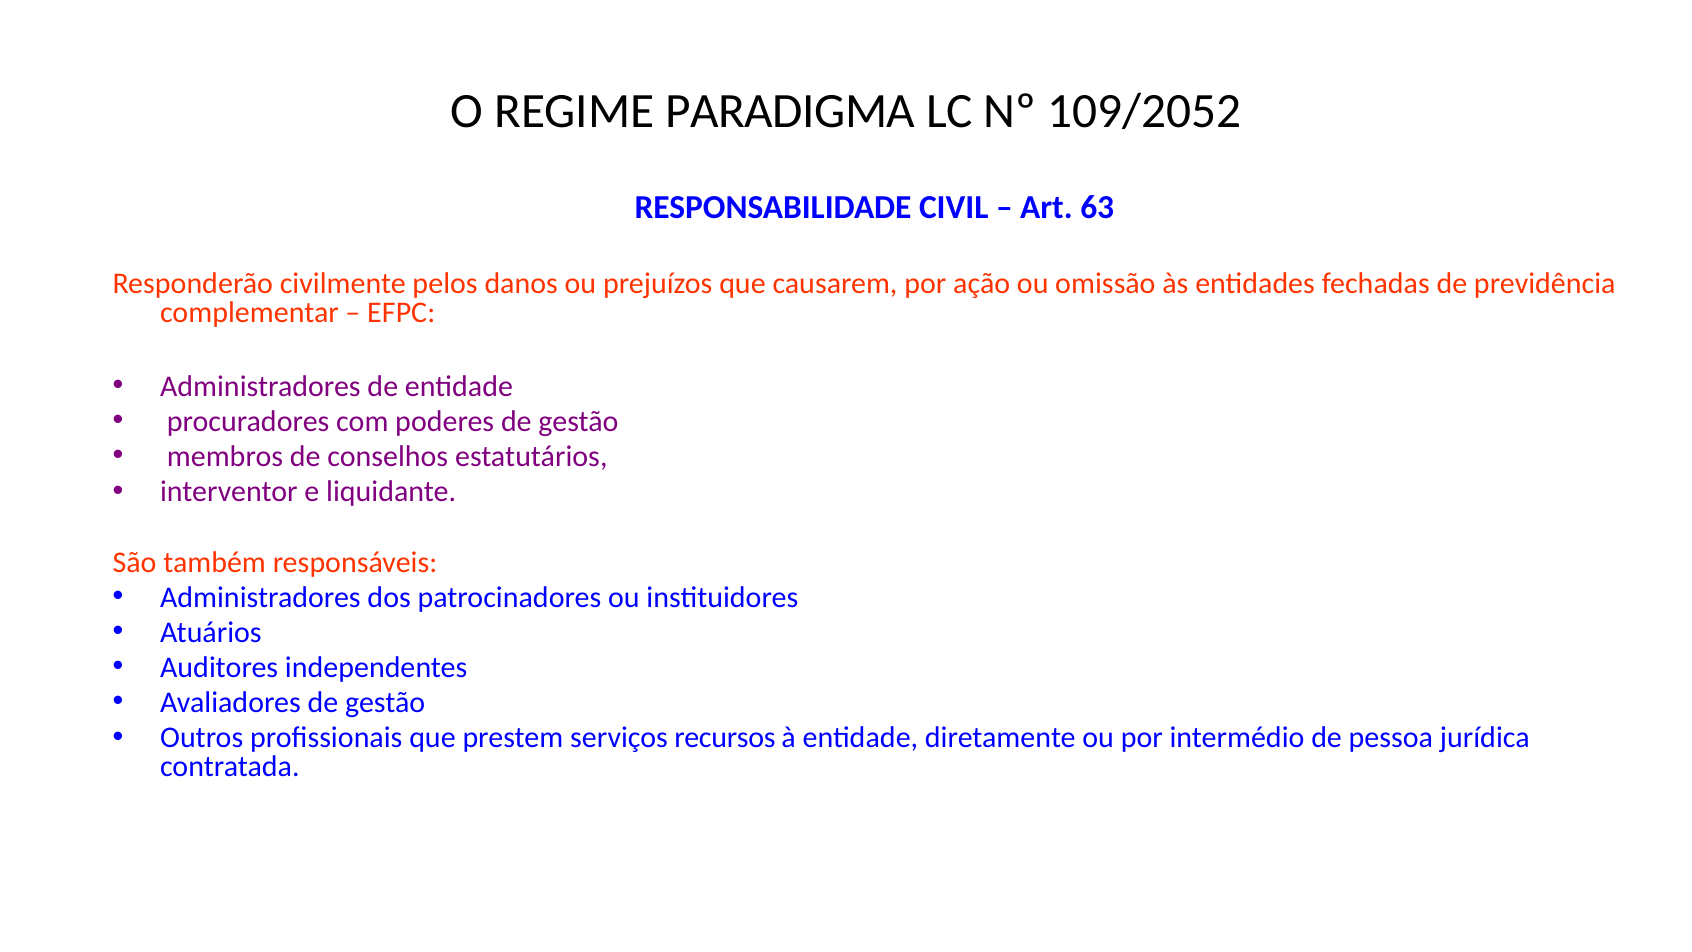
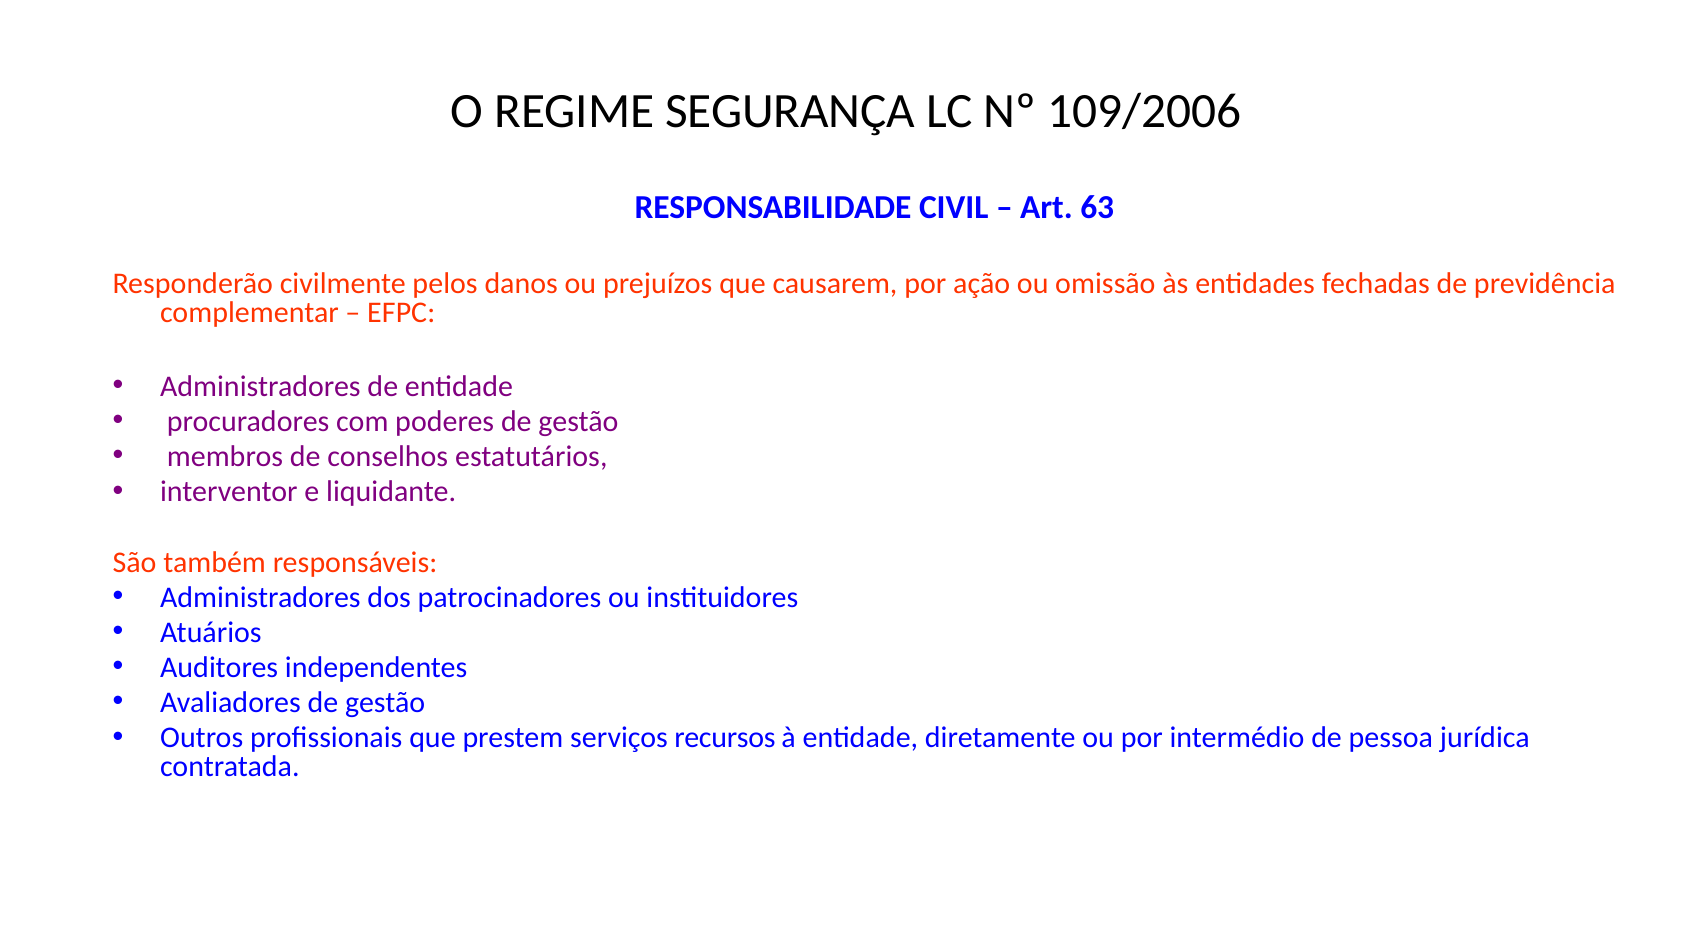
PARADIGMA: PARADIGMA -> SEGURANÇA (790, 111)
109/2052: 109/2052 -> 109/2006 (1144, 111)
